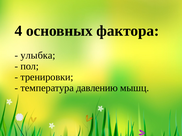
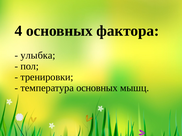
температура давлению: давлению -> основных (97, 88)
